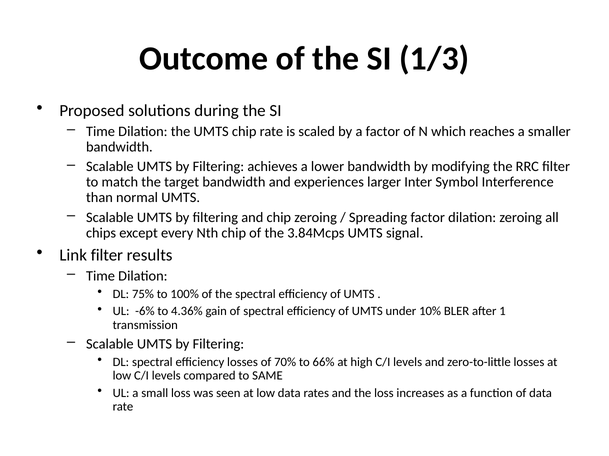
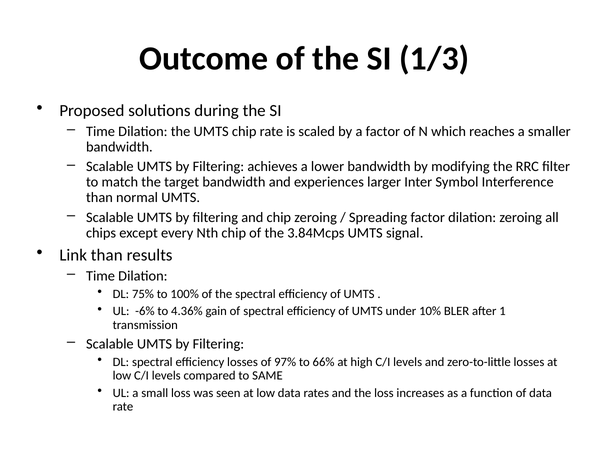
Link filter: filter -> than (107, 256)
70%: 70% -> 97% (285, 363)
